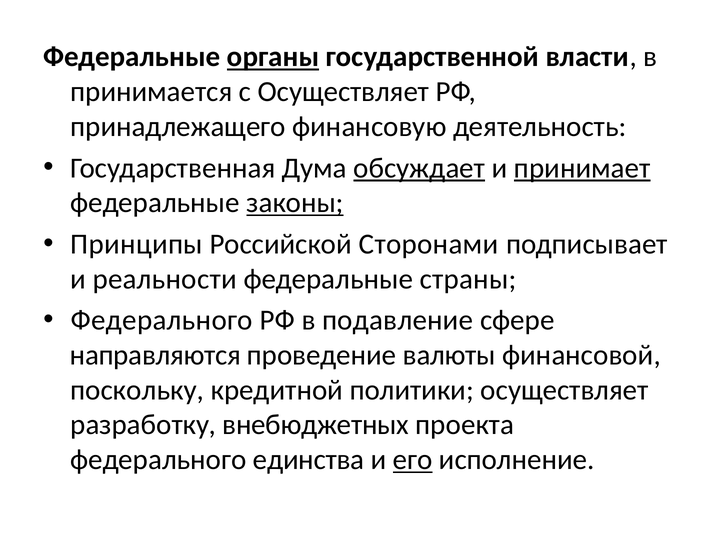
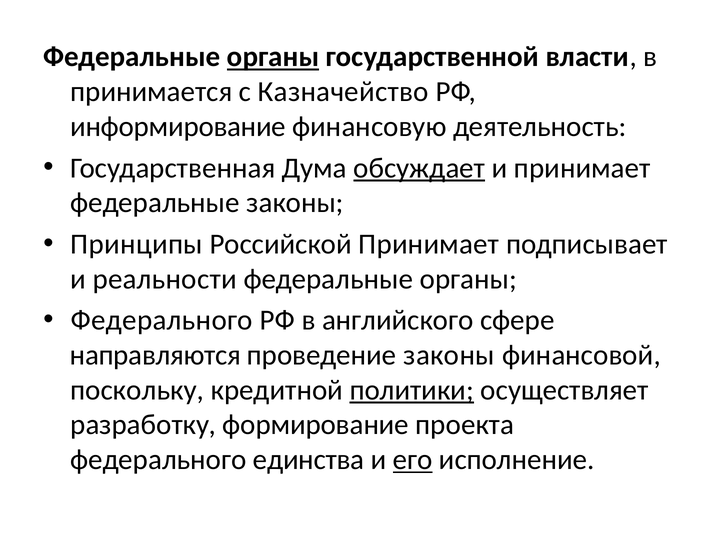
с Осуществляет: Осуществляет -> Казначейство (343, 92)
принадлежащего: принадлежащего -> информирование (178, 127)
принимает underline: present -> none (582, 168)
законы underline: present -> none (295, 203)
Российской Сторонами: Сторонами -> Принимает (429, 244)
страны: страны -> органы (468, 279)
подавление: подавление -> английского (398, 320)
проведение валюты: валюты -> законы (449, 355)
политики underline: none -> present (412, 390)
внебюджетных: внебюджетных -> формирование (316, 425)
